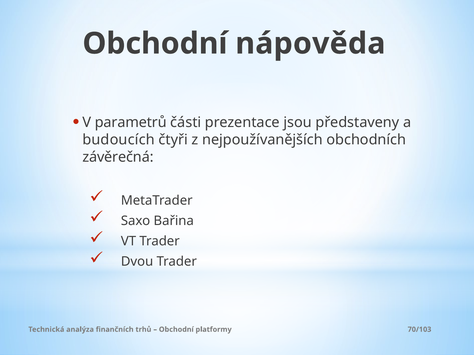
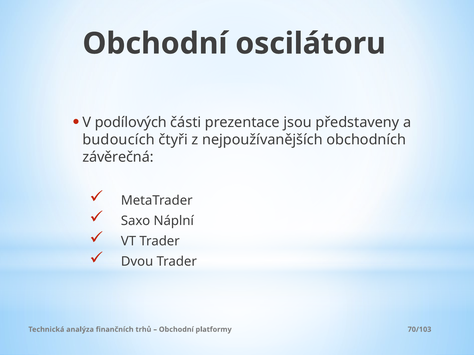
nápověda: nápověda -> oscilátoru (311, 44)
parametrů: parametrů -> podílových (131, 123)
Bařina: Bařina -> Náplní (174, 221)
